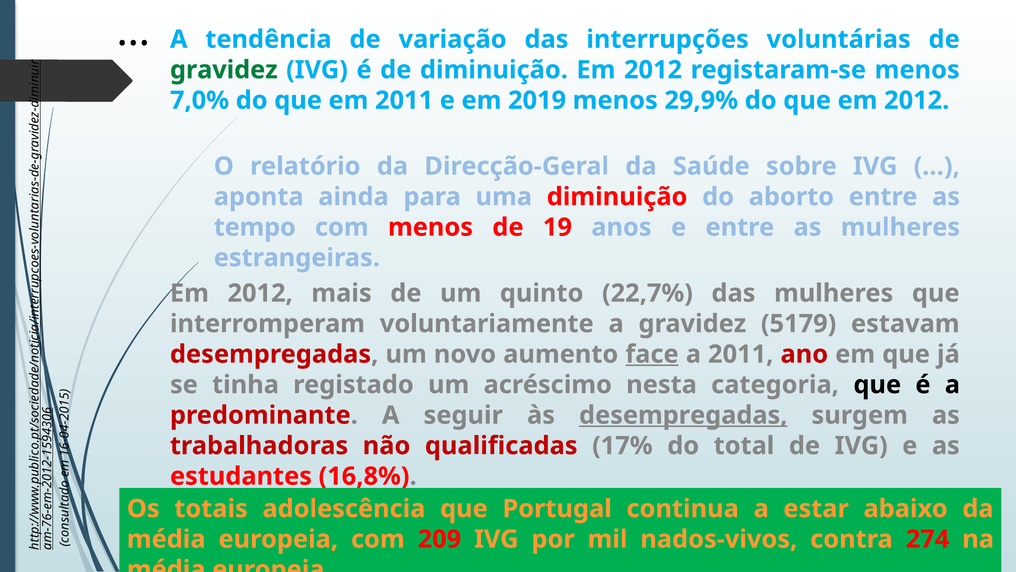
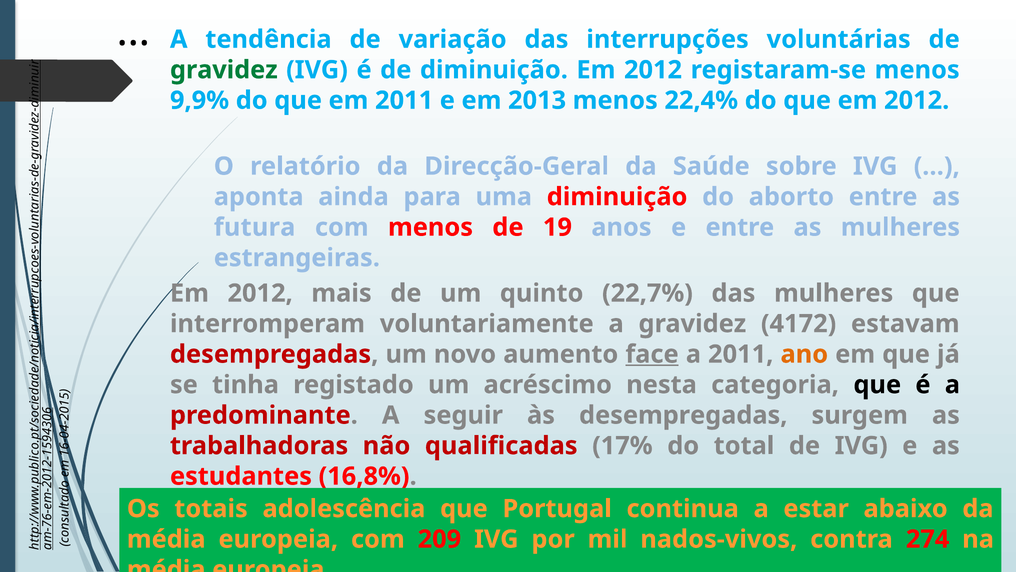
7,0%: 7,0% -> 9,9% (200, 100)
2019: 2019 -> 2013 (537, 100)
29,9%: 29,9% -> 22,4% (701, 100)
tempo: tempo -> futura (255, 227)
5179: 5179 -> 4172 (799, 324)
ano colour: red -> orange (804, 354)
desempregadas underline: present -> none (683, 415)
